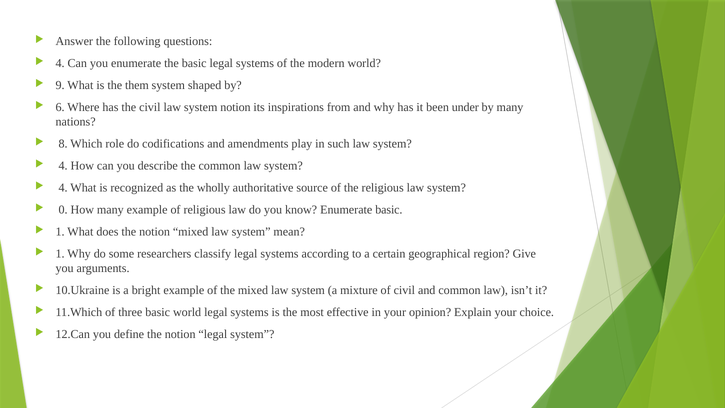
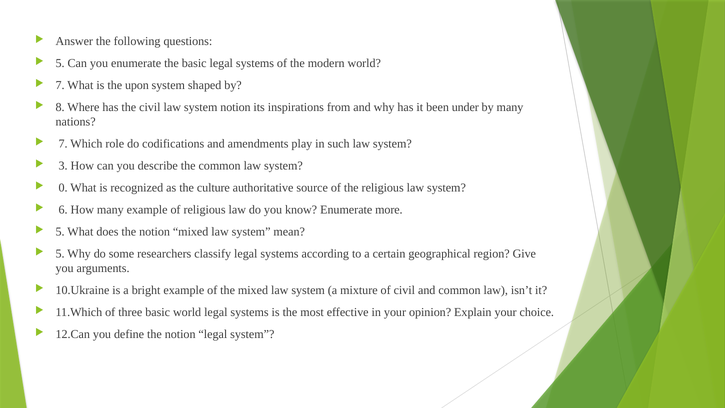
4: 4 -> 5 (60, 63)
9: 9 -> 7 (60, 85)
them: them -> upon (137, 85)
6: 6 -> 8 (60, 107)
8: 8 -> 7 (63, 144)
4: 4 -> 3 (63, 166)
4: 4 -> 0 (63, 188)
wholly: wholly -> culture (213, 188)
0: 0 -> 6 (63, 210)
Enumerate basic: basic -> more (389, 210)
1: 1 -> 5 (60, 232)
1: 1 -> 5 (60, 254)
